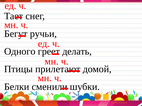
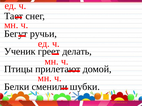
Одного: Одного -> Ученик (20, 52)
